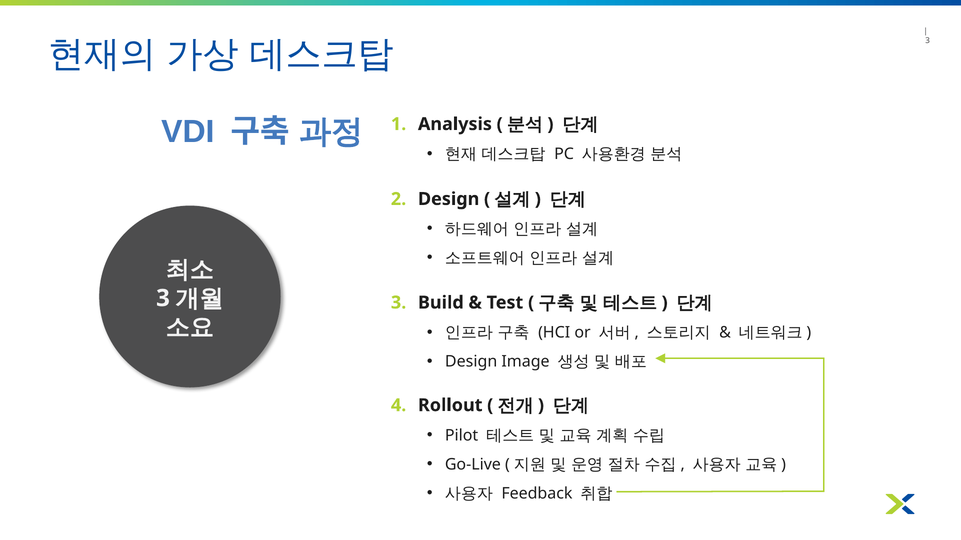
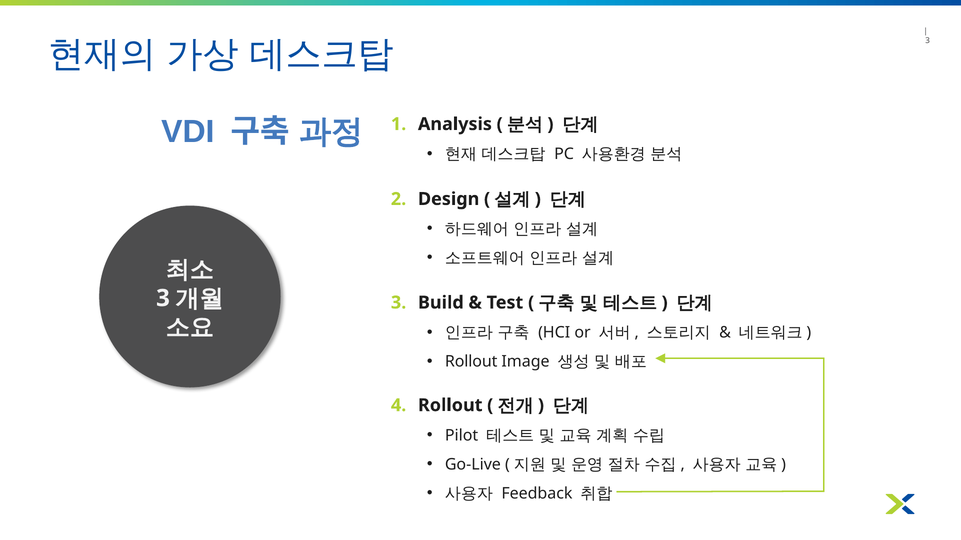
Design: Design -> Rollout (471, 362)
